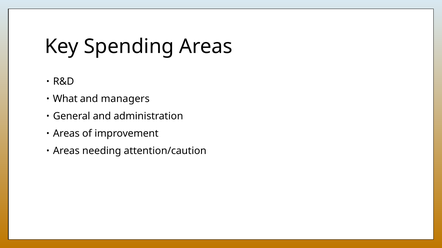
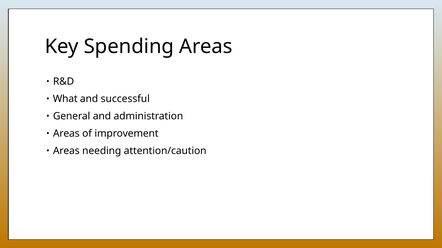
managers: managers -> successful (125, 99)
